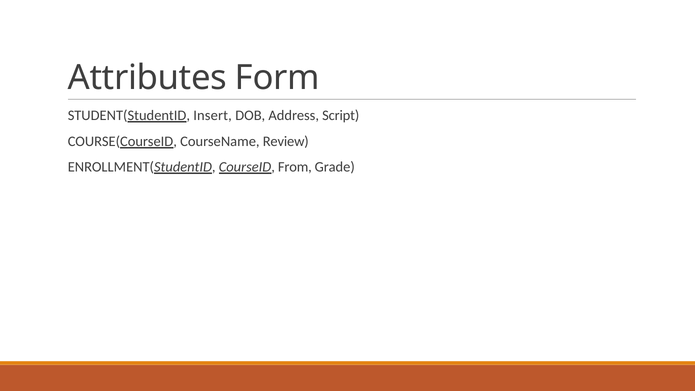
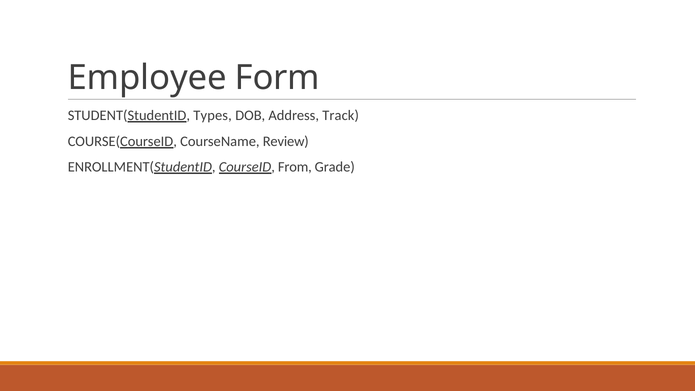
Attributes: Attributes -> Employee (147, 78)
Insert: Insert -> Types (213, 116)
Script: Script -> Track (341, 116)
